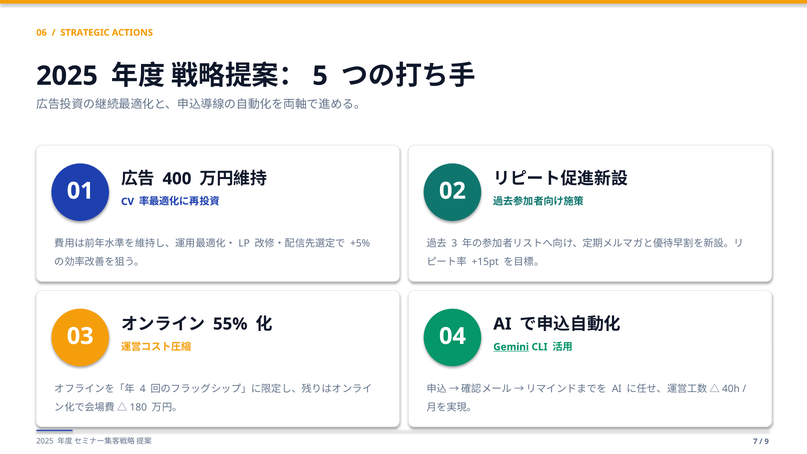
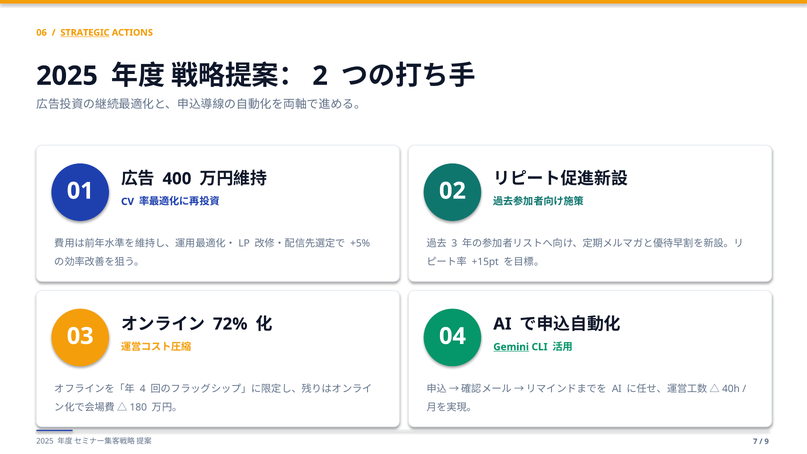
STRATEGIC underline: none -> present (85, 33)
5: 5 -> 2 (320, 76)
55%: 55% -> 72% (230, 324)
